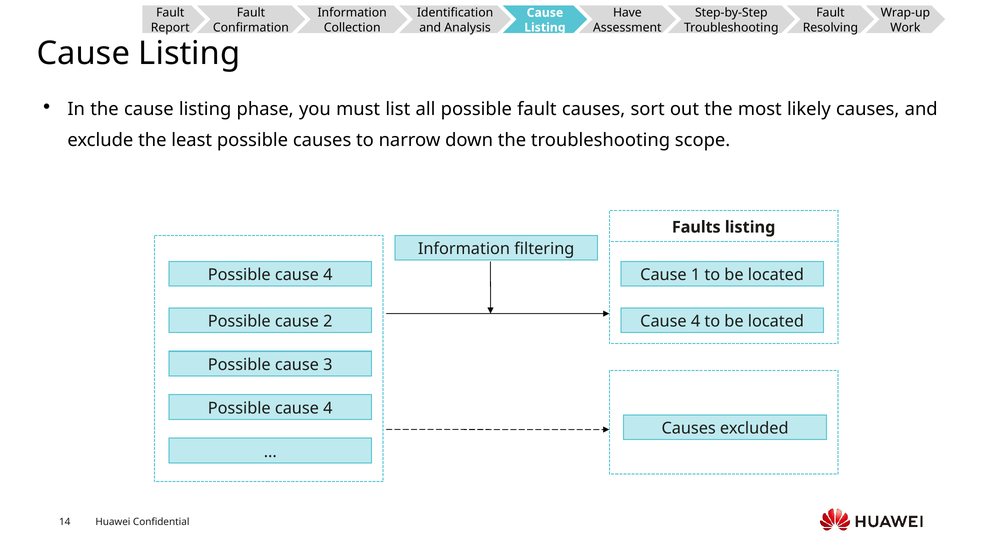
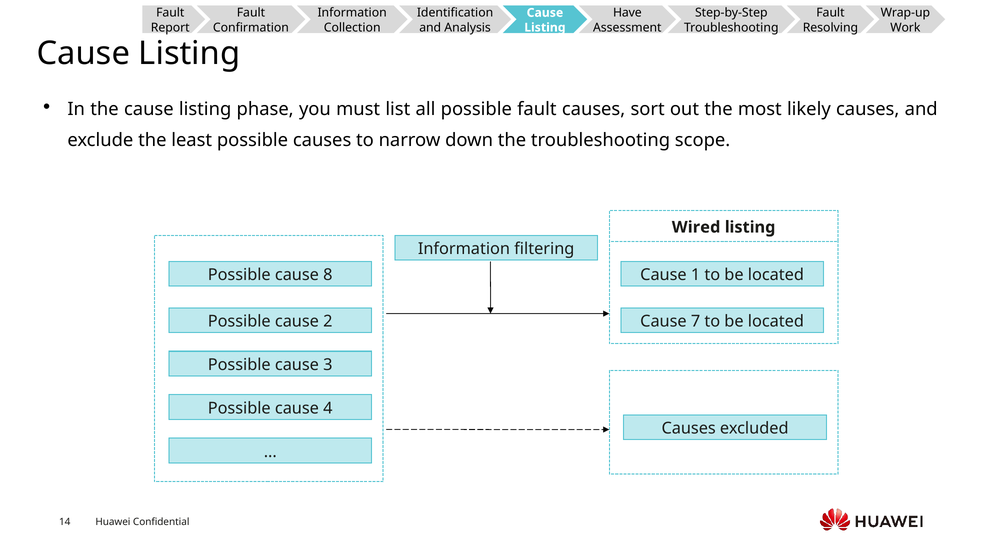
Faults: Faults -> Wired (696, 227)
4: 4 -> 8 (328, 275)
4: 4 -> 7 (696, 321)
